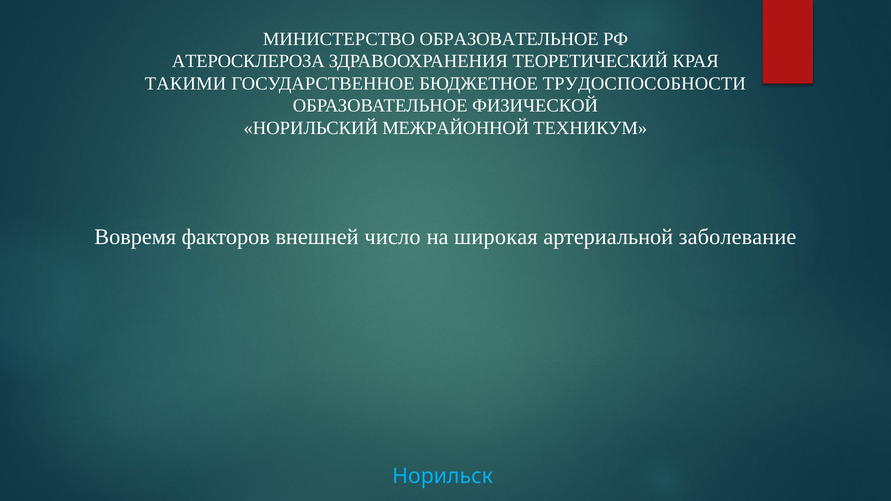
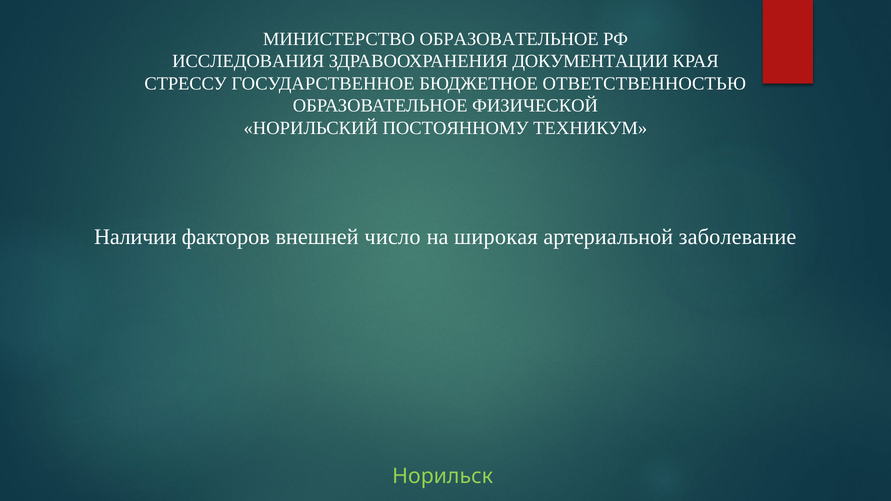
АТЕРОСКЛЕРОЗА: АТЕРОСКЛЕРОЗА -> ИССЛЕДОВАНИЯ (248, 61)
ТЕОРЕТИЧЕСКИЙ: ТЕОРЕТИЧЕСКИЙ -> ДОКУМЕНТАЦИИ (590, 61)
ТАКИМИ: ТАКИМИ -> СТРЕССУ (186, 84)
ТРУДОСПОСОБНОСТИ: ТРУДОСПОСОБНОСТИ -> ОТВЕТСТВЕННОСТЬЮ (644, 84)
МЕЖРАЙОННОЙ: МЕЖРАЙОННОЙ -> ПОСТОЯННОМУ (456, 128)
Вовремя: Вовремя -> Наличии (135, 237)
Норильск colour: light blue -> light green (443, 476)
